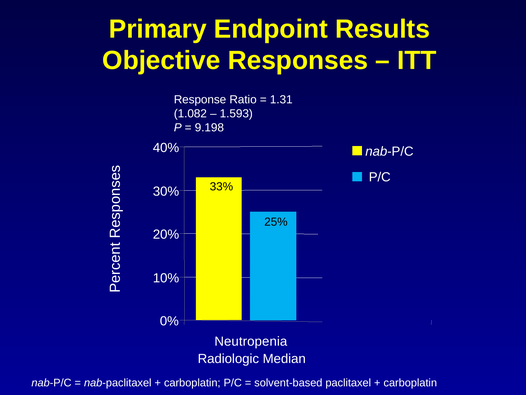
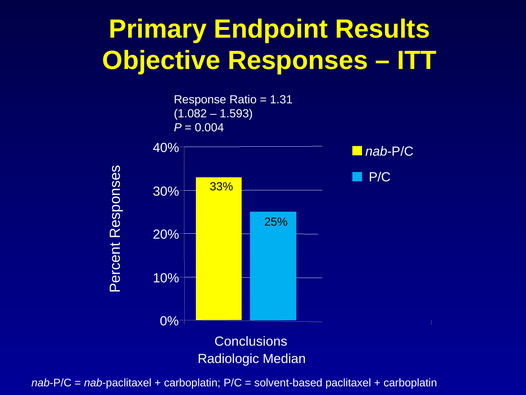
9.198: 9.198 -> 0.004 (209, 128)
Neutropenia: Neutropenia -> Conclusions (251, 341)
